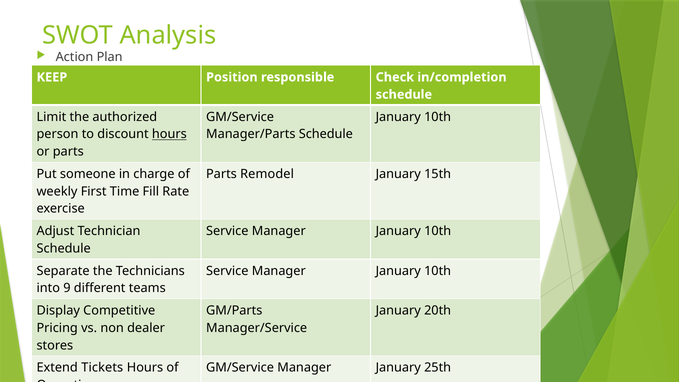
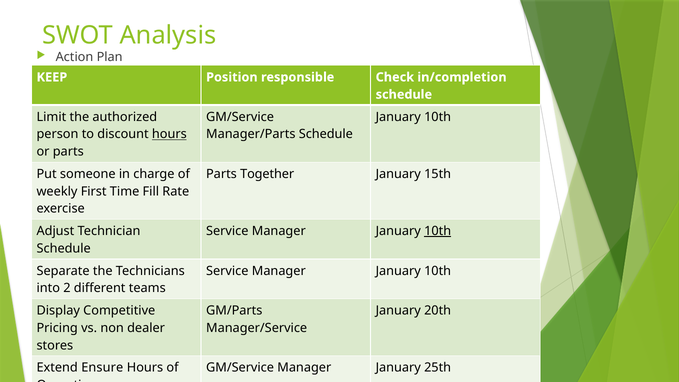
Remodel: Remodel -> Together (267, 174)
10th underline: none -> present (438, 231)
9: 9 -> 2 (67, 288)
Tickets: Tickets -> Ensure (102, 368)
